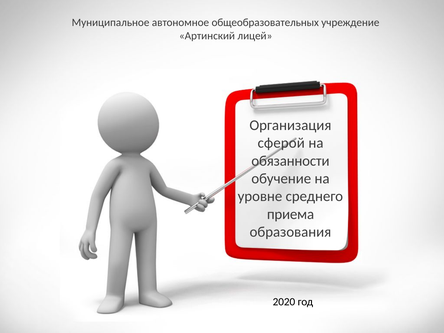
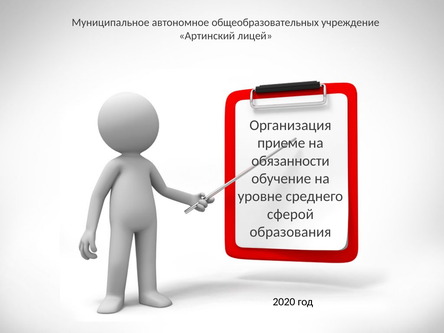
сферой: сферой -> приеме (281, 143)
приема: приема -> сферой (290, 214)
